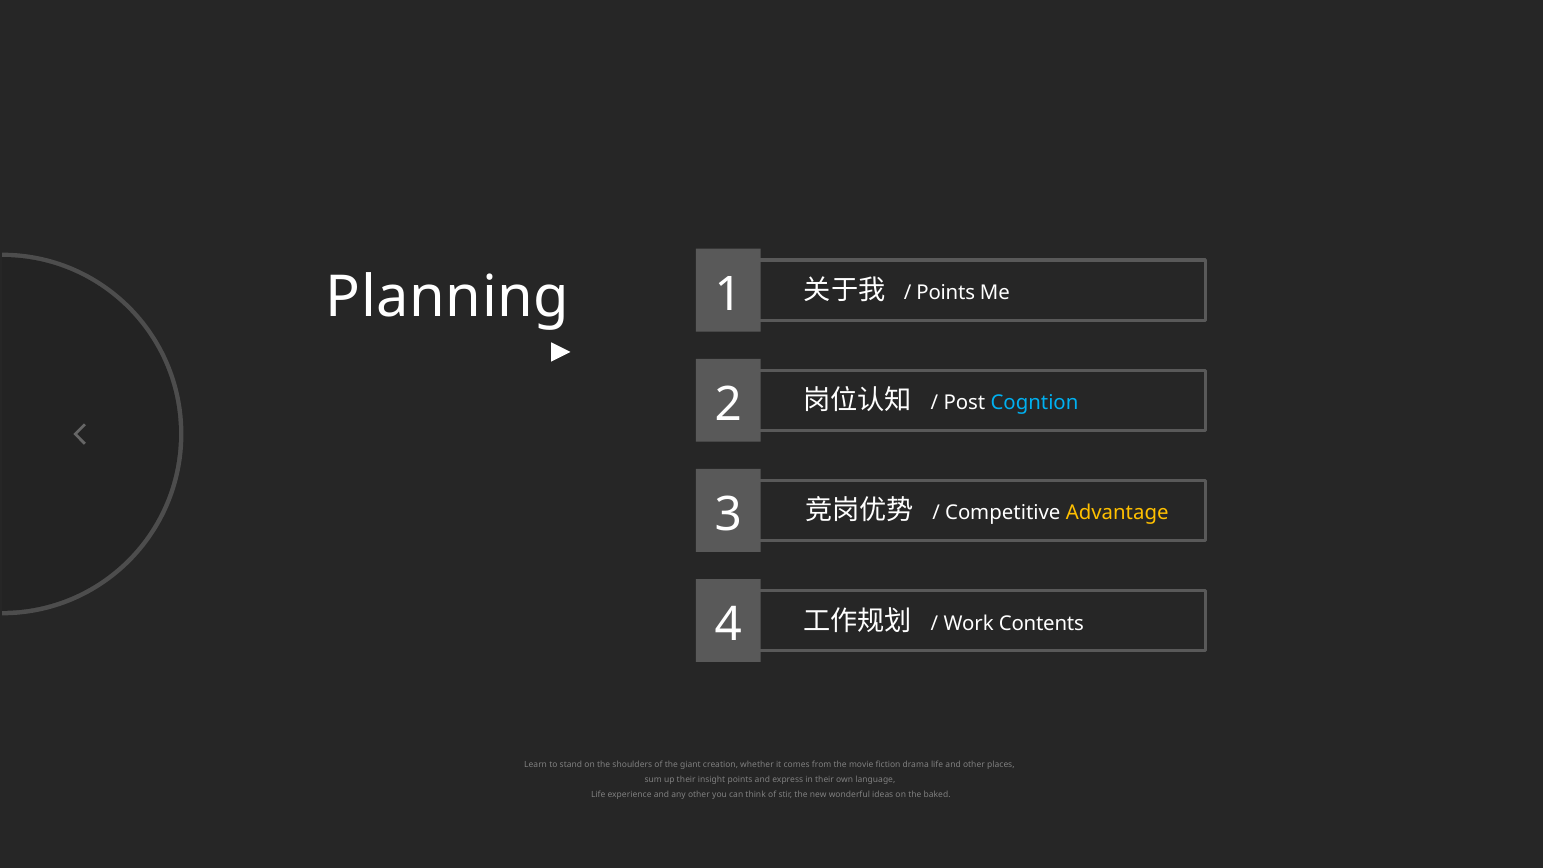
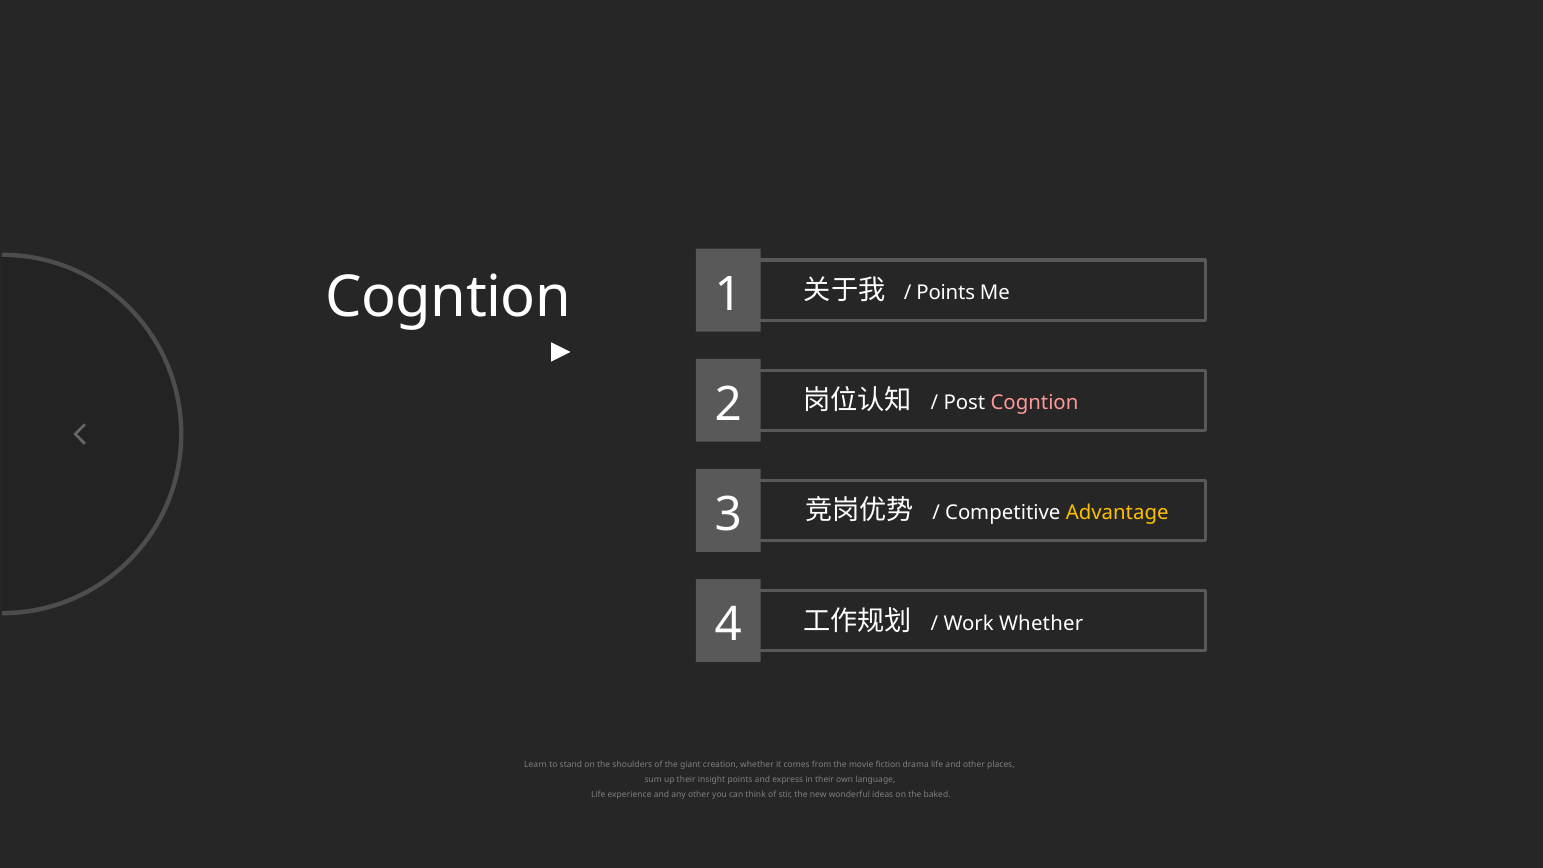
Planning: Planning -> Cogntion (448, 297)
Cogntion colour: light blue -> pink (1035, 403)
Work Contents: Contents -> Whether (1041, 623)
